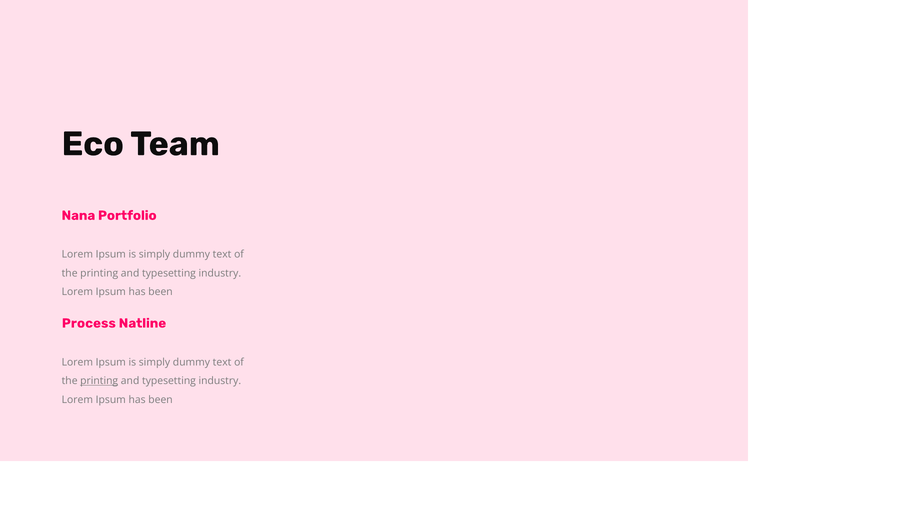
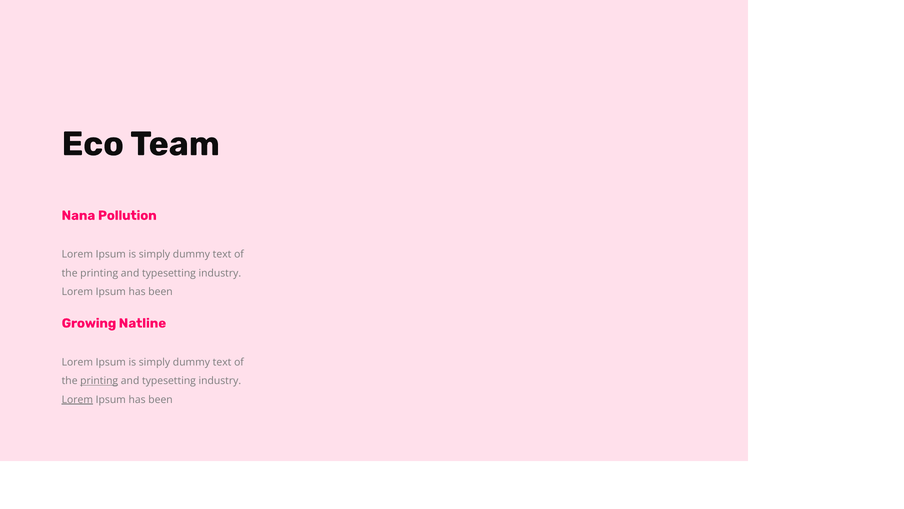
Portfolio: Portfolio -> Pollution (127, 215)
Process: Process -> Growing (89, 323)
Lorem underline: none -> present (77, 399)
